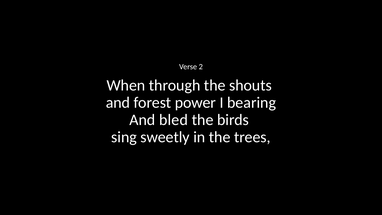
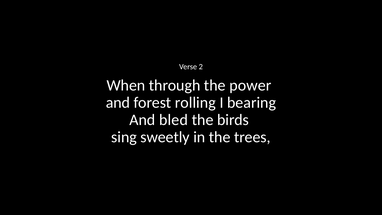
shouts: shouts -> power (250, 85)
power: power -> rolling (195, 103)
